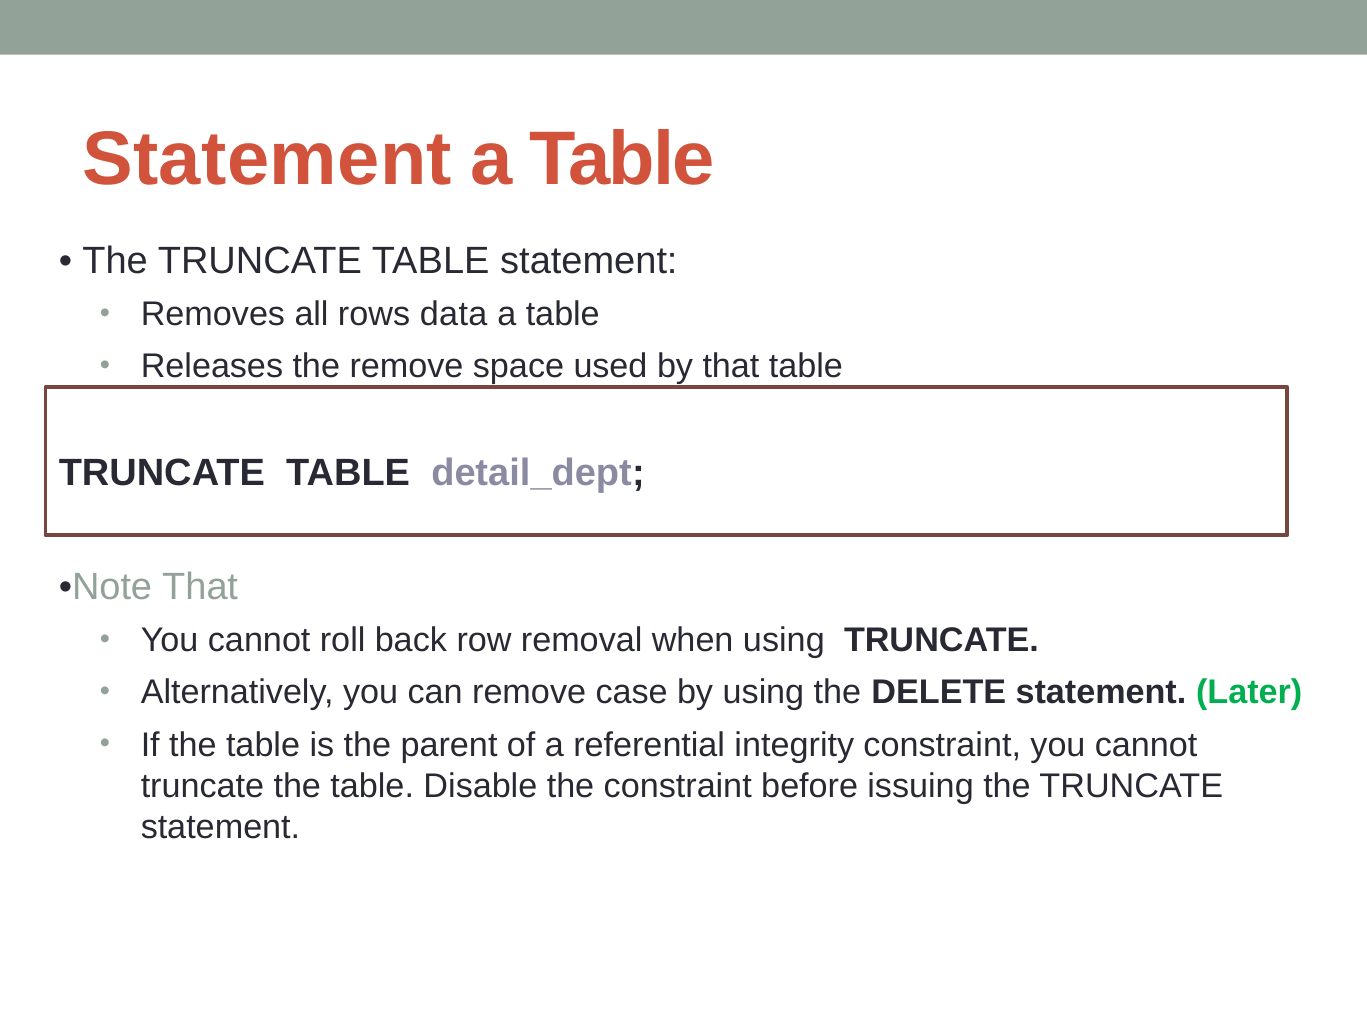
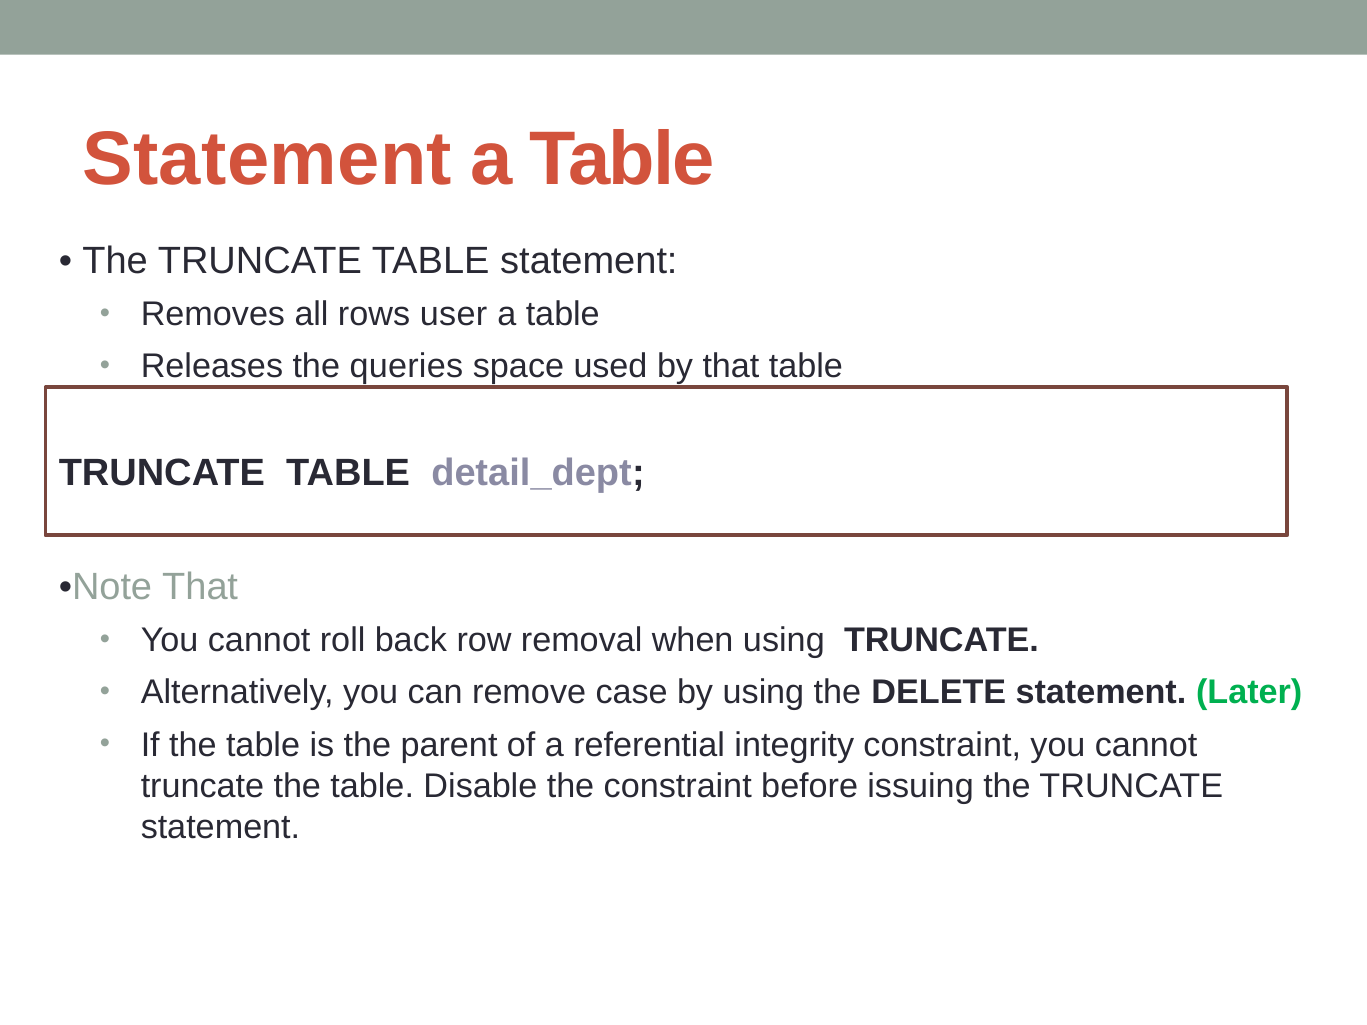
data: data -> user (454, 315)
the remove: remove -> queries (406, 367)
